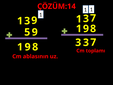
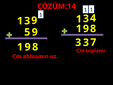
7: 7 -> 4 (93, 18)
